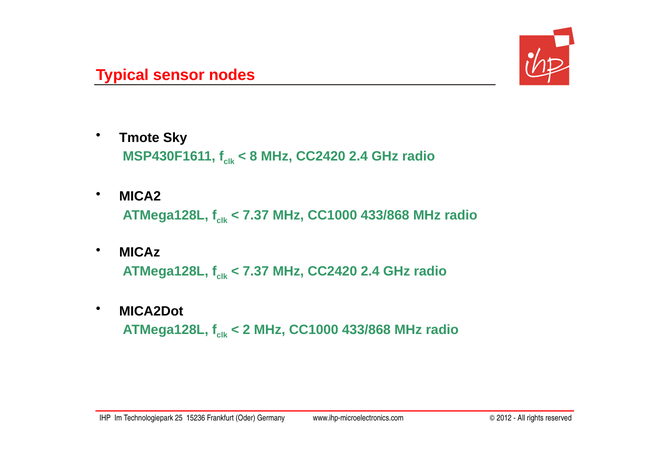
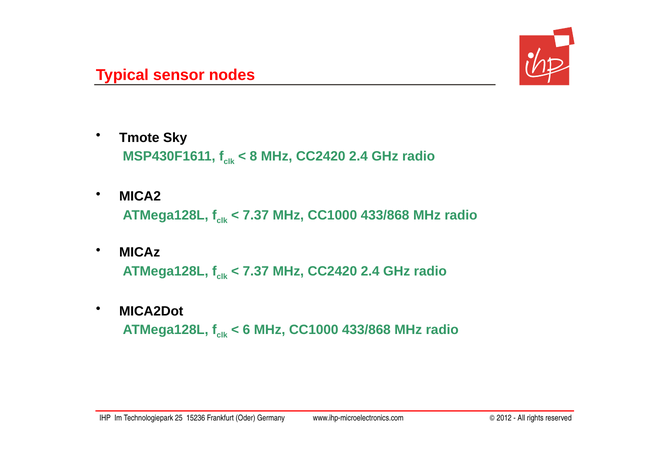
2: 2 -> 6 (246, 330)
